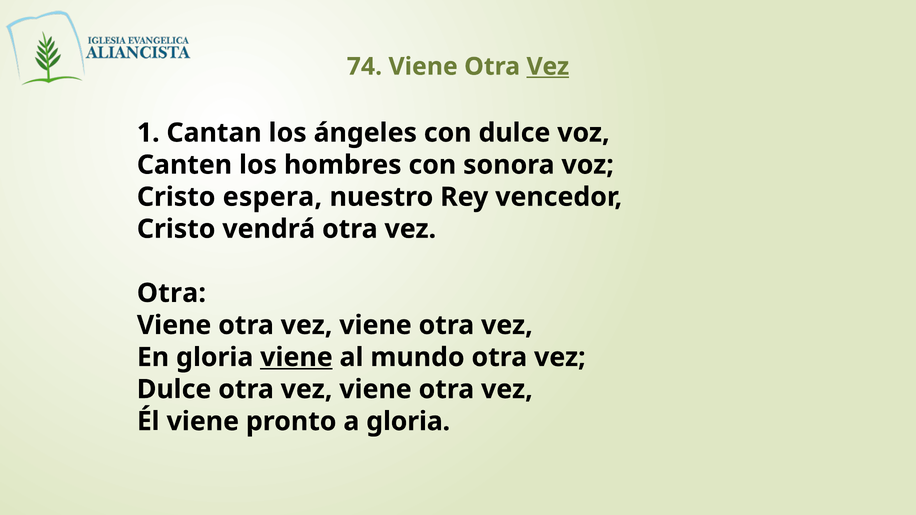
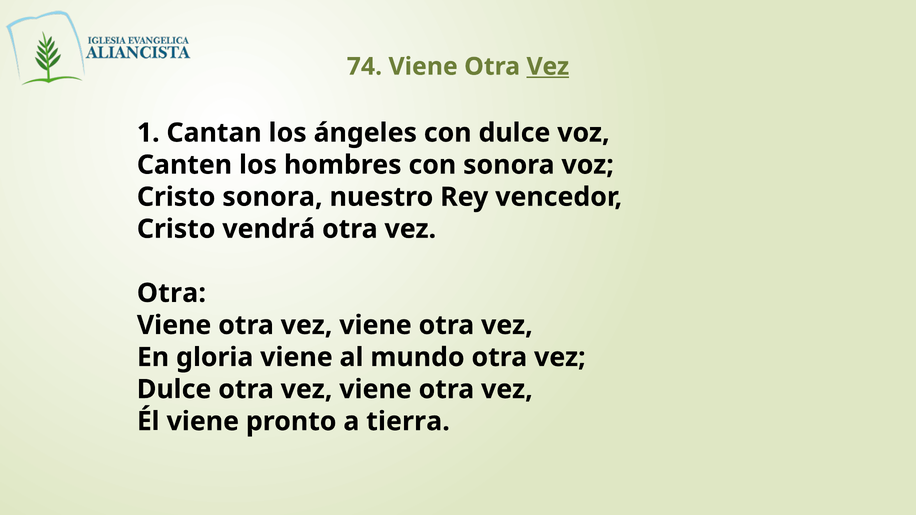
Cristo espera: espera -> sonora (272, 197)
viene underline: present -> none (296, 357)
a gloria: gloria -> tierra (408, 422)
